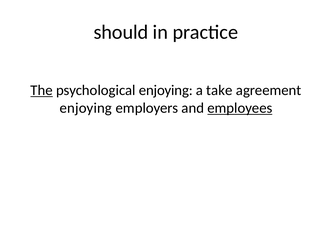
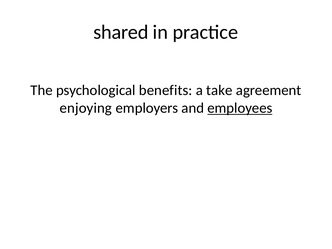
should: should -> shared (121, 32)
The underline: present -> none (42, 90)
psychological enjoying: enjoying -> benefits (166, 90)
